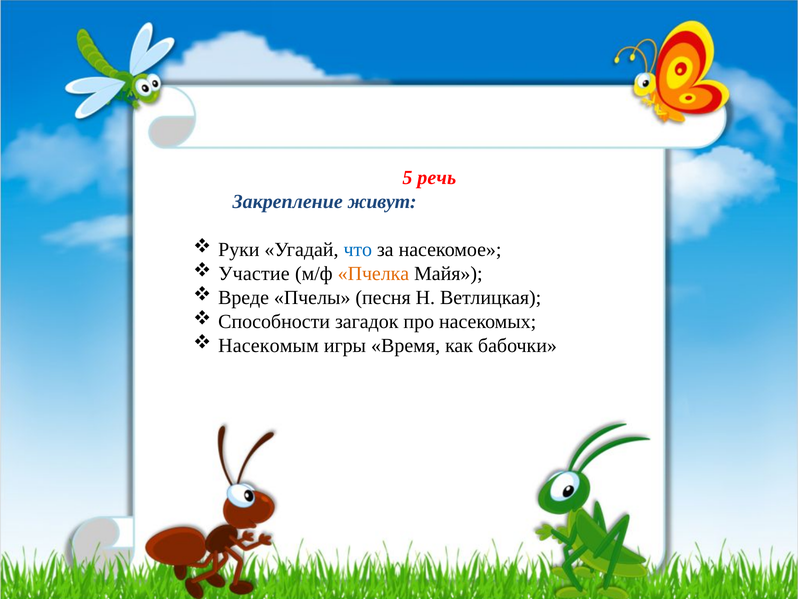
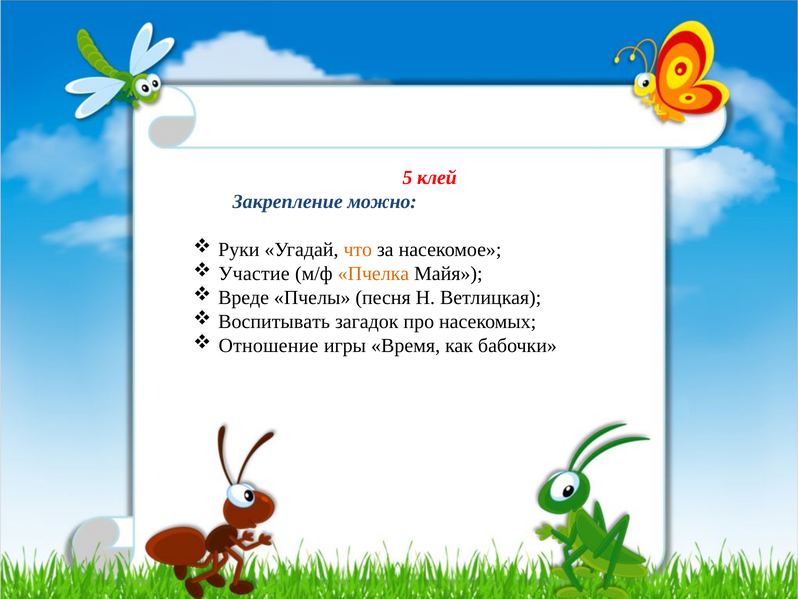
речь: речь -> клей (437, 178)
живут: живут -> можно (382, 202)
что colour: blue -> orange (358, 249)
Способности: Способности -> Воспитывать (274, 321)
Насекомым: Насекомым -> Отношение (268, 345)
